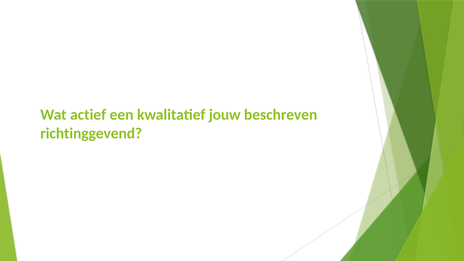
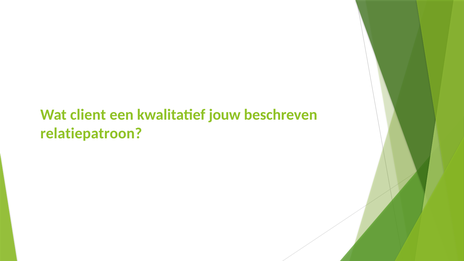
actief: actief -> client (88, 115)
richtinggevend: richtinggevend -> relatiepatroon (91, 133)
